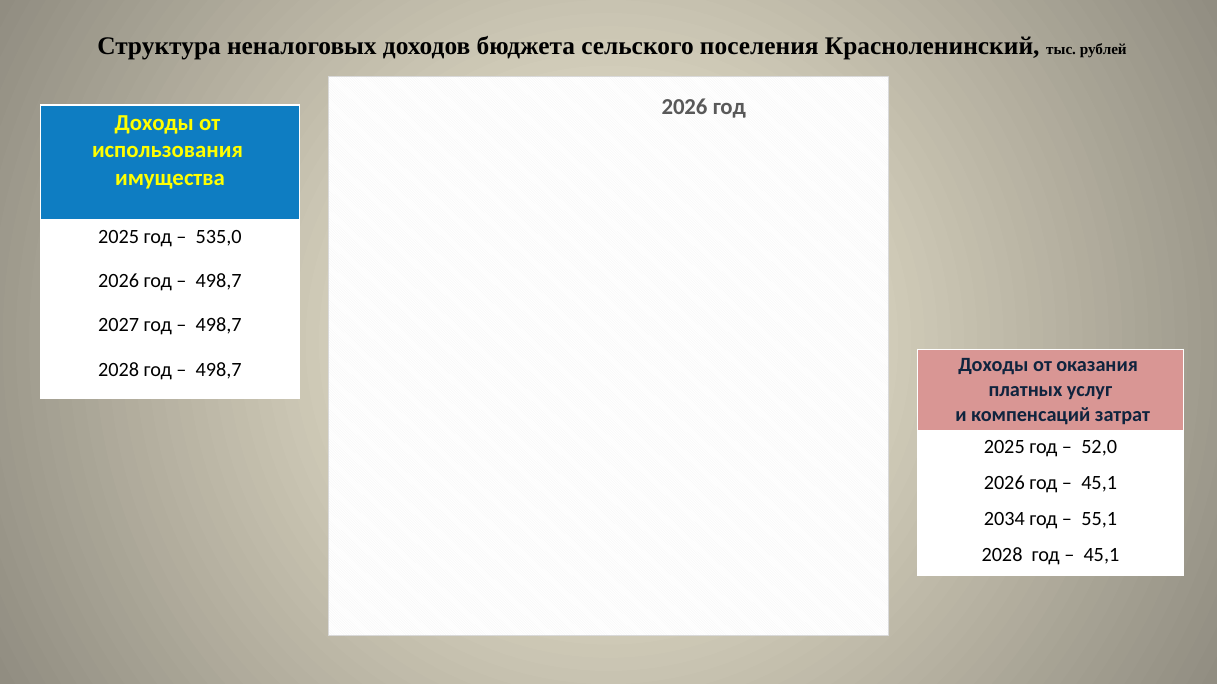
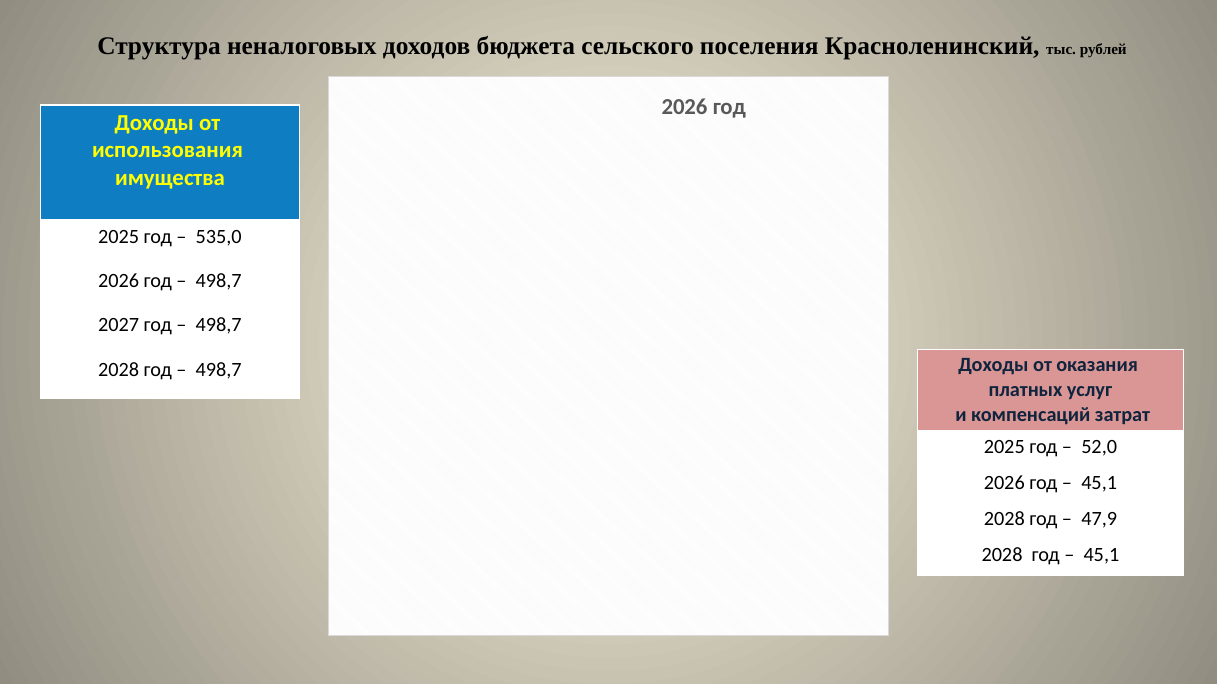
2034: 2034 -> 2028 (1004, 519)
55,1: 55,1 -> 47,9 (1099, 519)
